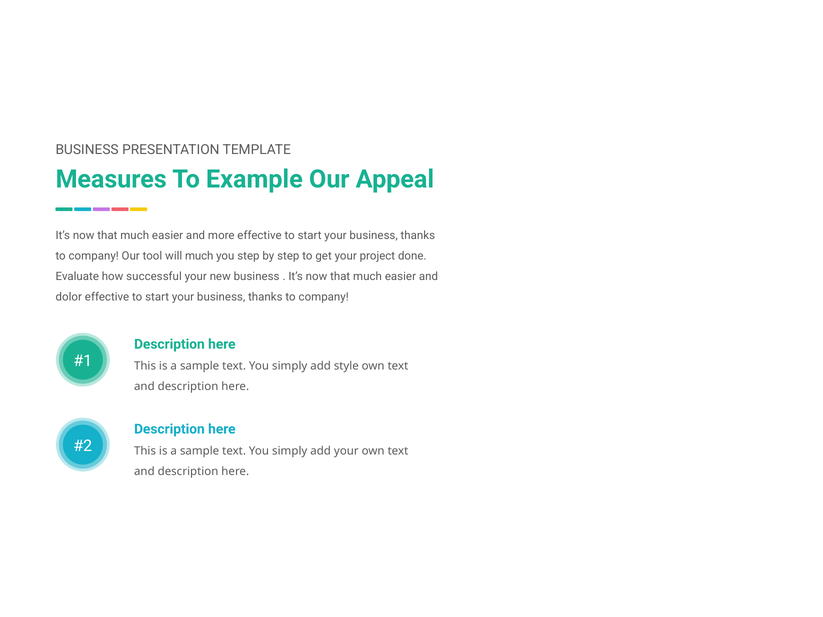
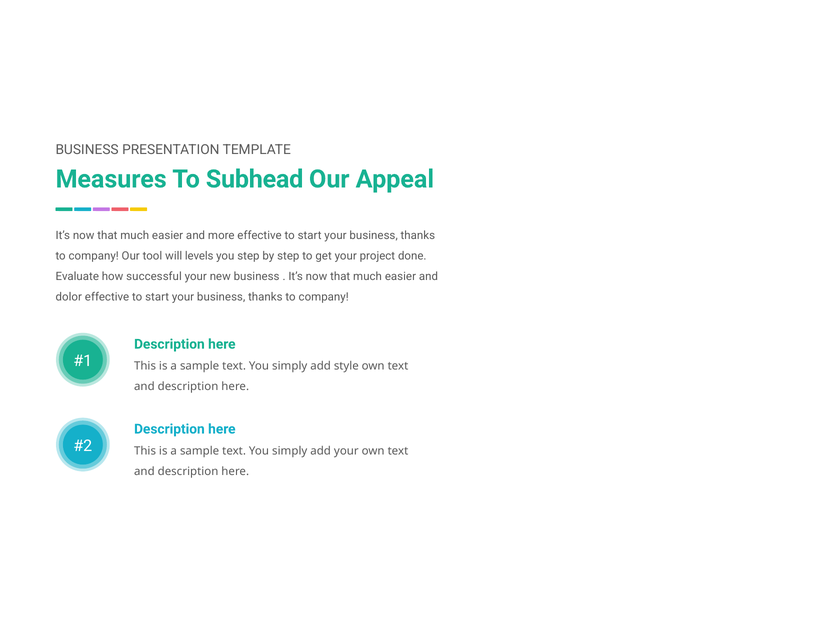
Example: Example -> Subhead (255, 179)
will much: much -> levels (199, 256)
